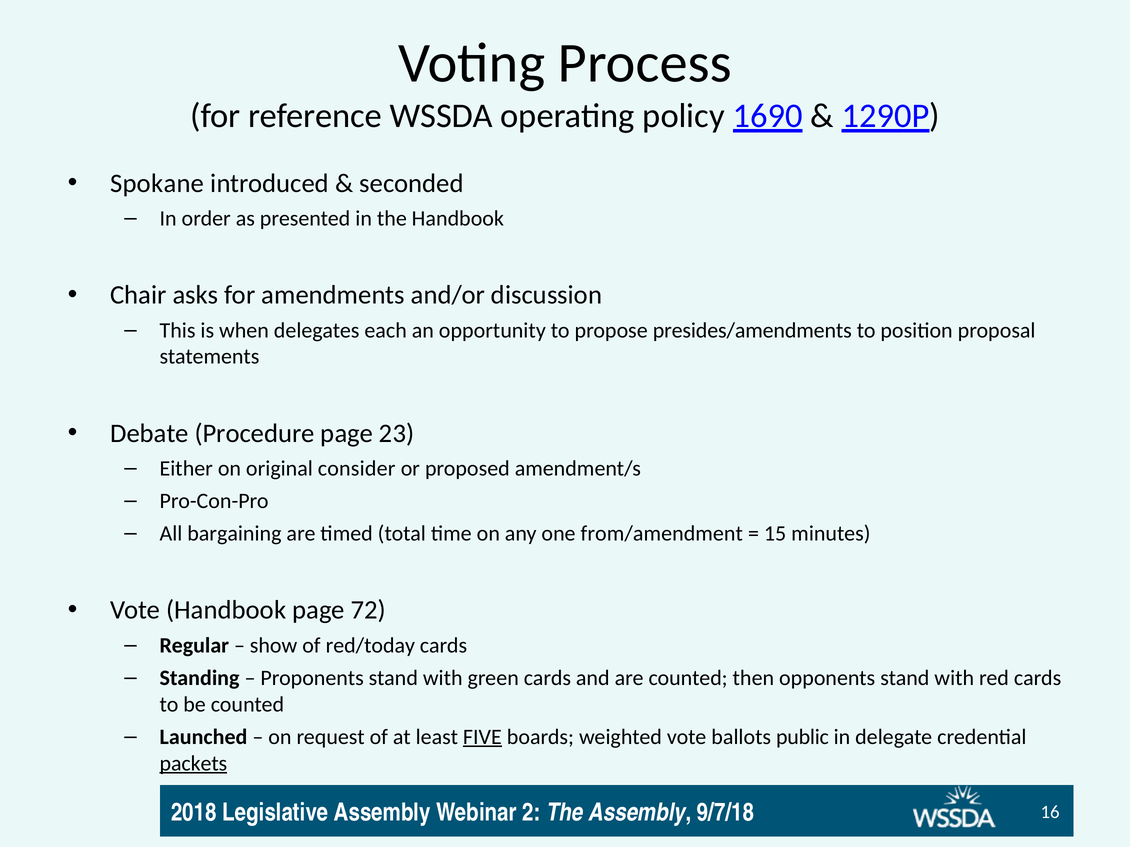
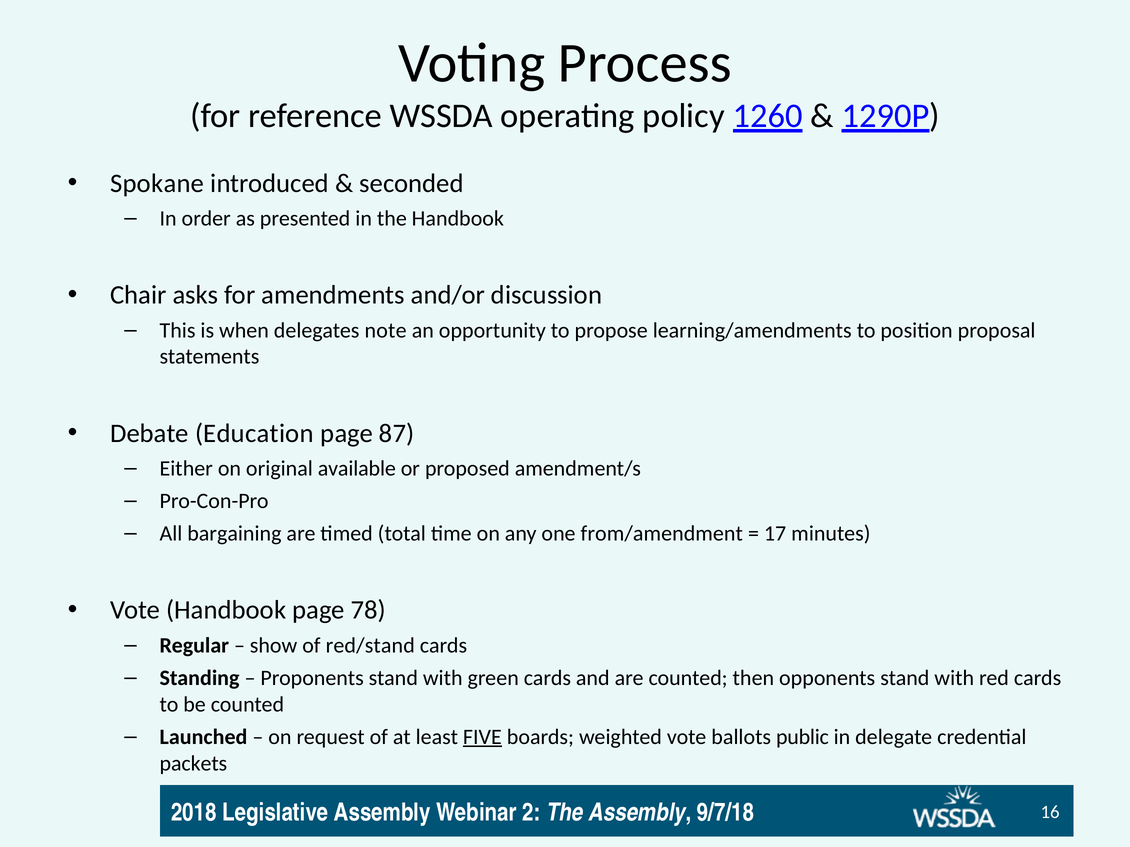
1690: 1690 -> 1260 (768, 116)
each: each -> note (386, 331)
presides/amendments: presides/amendments -> learning/amendments (752, 331)
Procedure: Procedure -> Education (254, 433)
23: 23 -> 87 (397, 433)
consider: consider -> available (357, 469)
15: 15 -> 17 (775, 534)
72: 72 -> 78 (368, 611)
red/today: red/today -> red/stand (370, 646)
packets underline: present -> none (193, 764)
